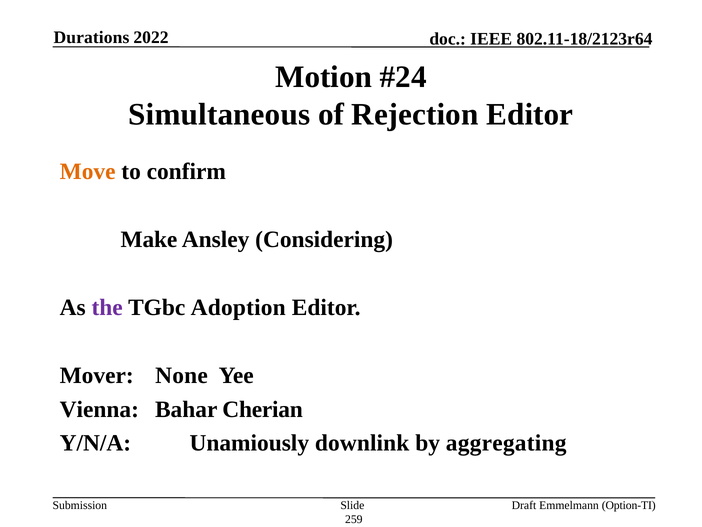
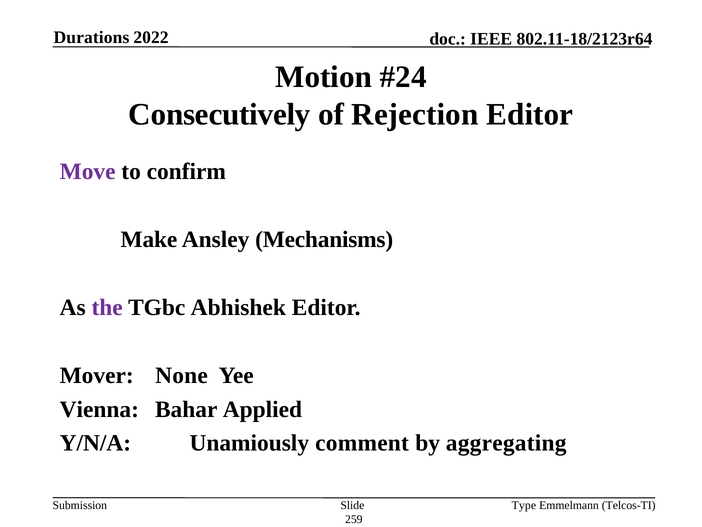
Simultaneous: Simultaneous -> Consecutively (219, 114)
Move colour: orange -> purple (88, 171)
Considering: Considering -> Mechanisms (324, 239)
Adoption: Adoption -> Abhishek (238, 307)
Cherian: Cherian -> Applied (262, 409)
downlink: downlink -> comment (362, 443)
Draft: Draft -> Type (524, 505)
Option-TI: Option-TI -> Telcos-TI (629, 505)
